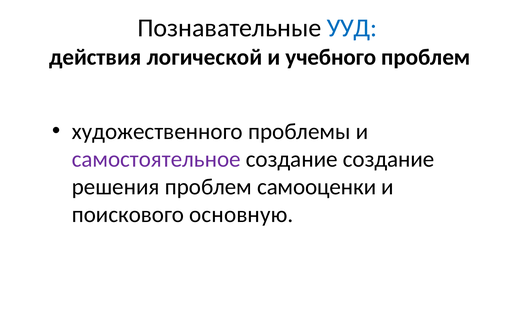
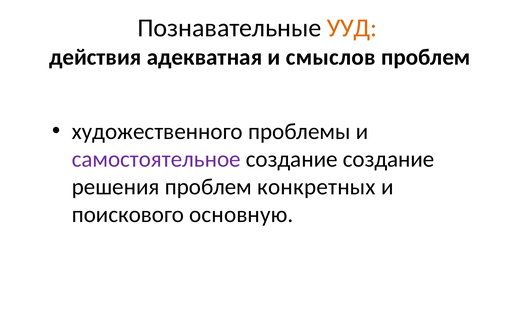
УУД colour: blue -> orange (352, 28)
логической: логической -> адекватная (204, 57)
учебного: учебного -> смыслов (331, 57)
самооценки: самооценки -> конкретных (316, 187)
